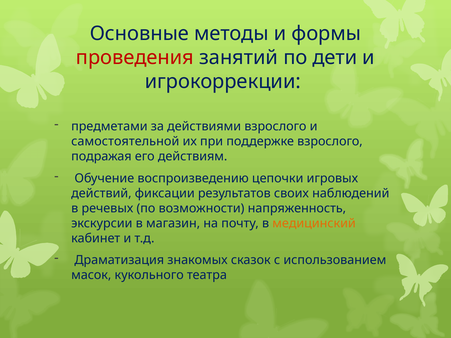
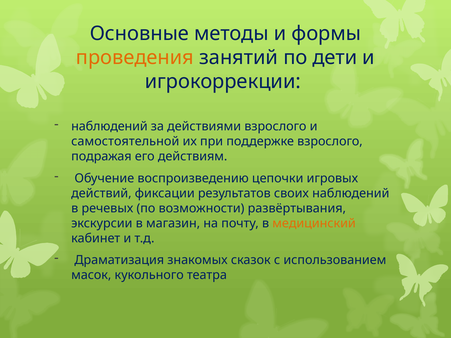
проведения colour: red -> orange (135, 58)
предметами: предметами -> наблюдений (109, 126)
напряженность: напряженность -> развёртывания (297, 208)
